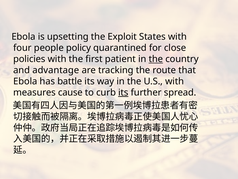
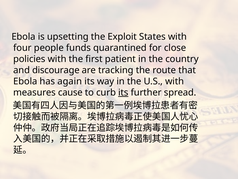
policy: policy -> funds (78, 48)
the underline: present -> none (156, 59)
advantage: advantage -> discourage (56, 70)
battle: battle -> again (70, 81)
